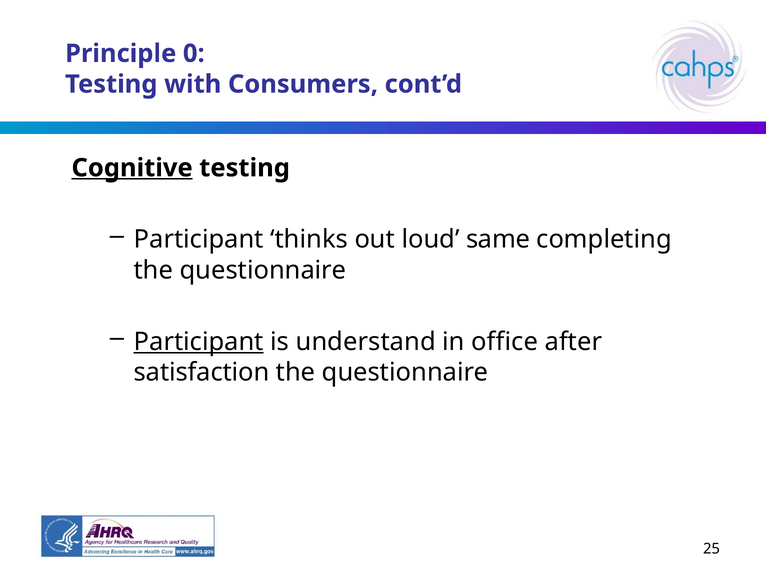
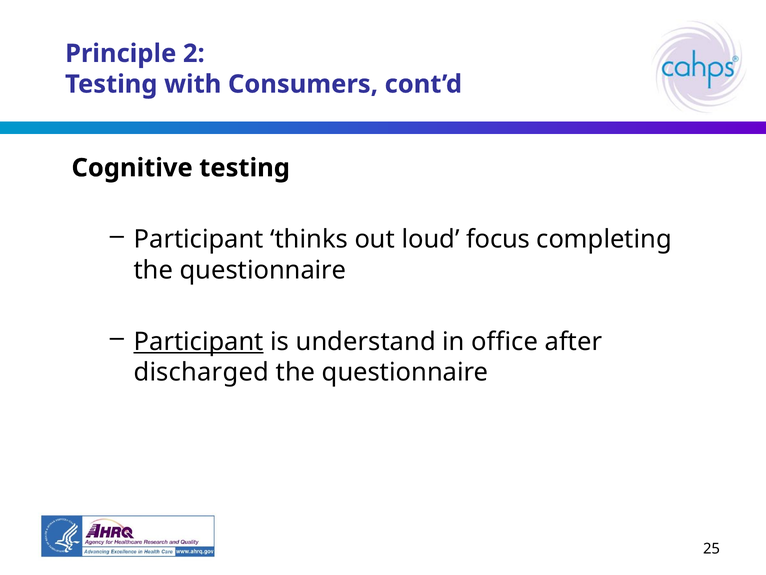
0: 0 -> 2 (194, 53)
Cognitive underline: present -> none (132, 168)
same: same -> focus (498, 239)
satisfaction: satisfaction -> discharged (201, 372)
